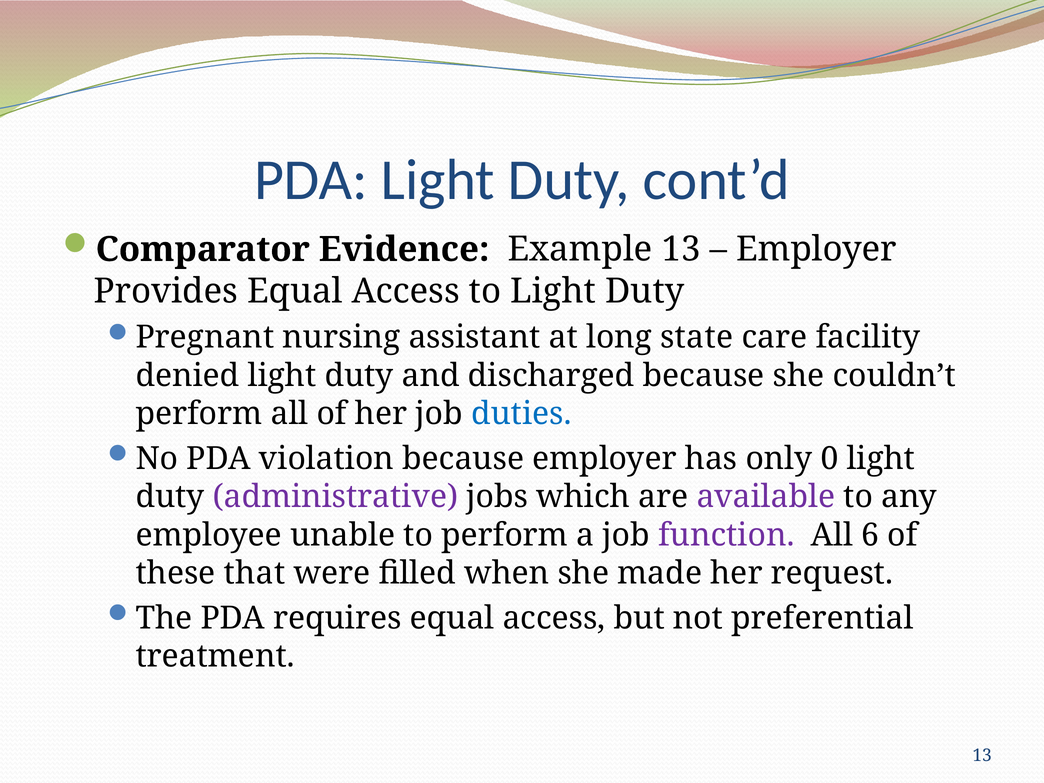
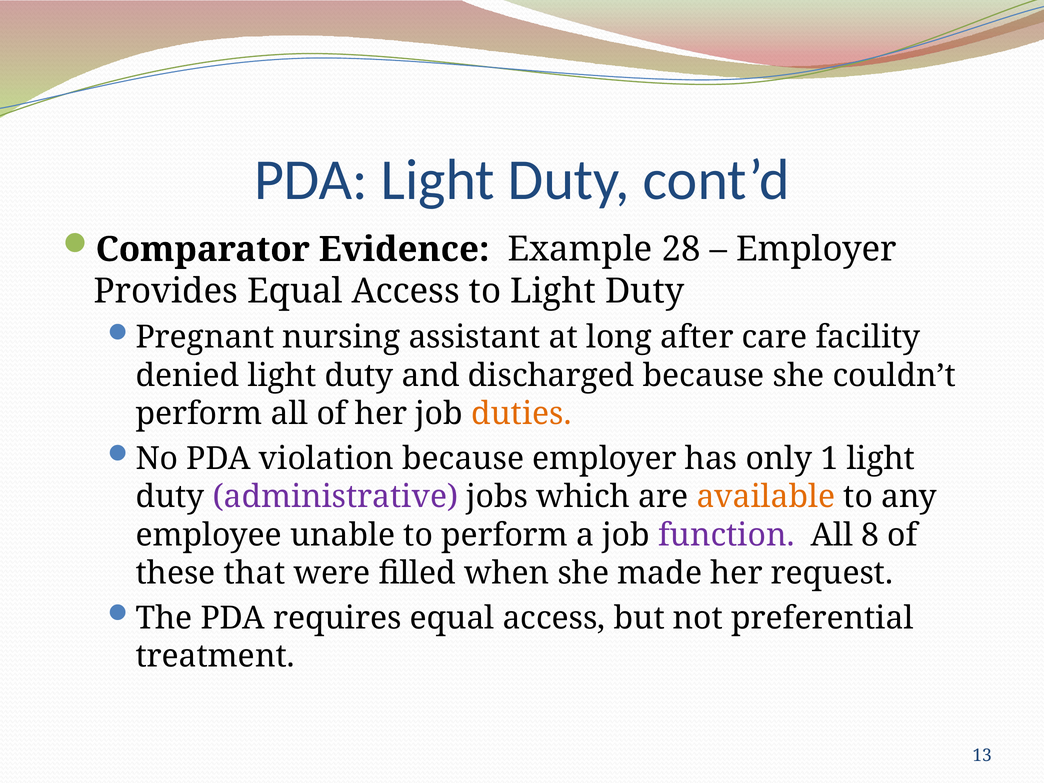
Example 13: 13 -> 28 (681, 249)
state: state -> after (697, 337)
duties colour: blue -> orange (521, 414)
0: 0 -> 1 (829, 459)
available colour: purple -> orange (766, 497)
6: 6 -> 8 (870, 535)
